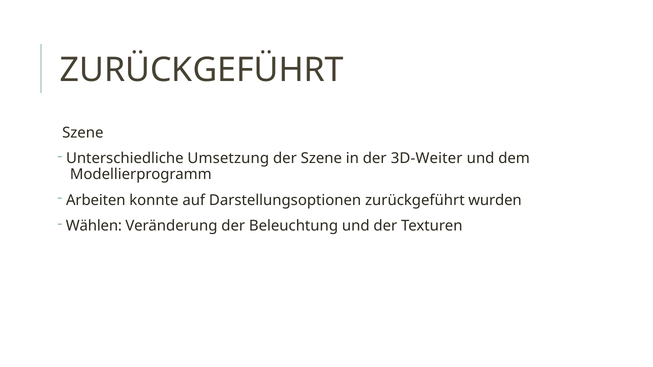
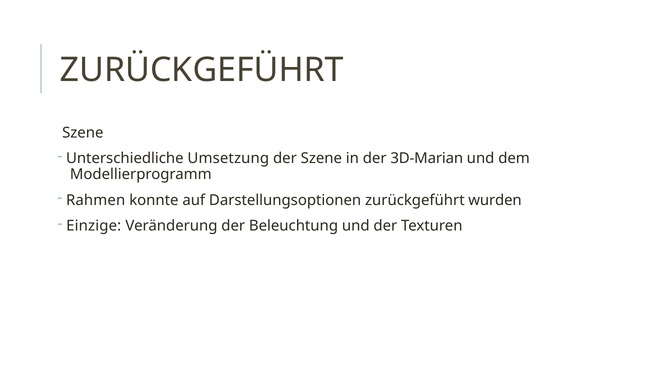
3D-Weiter: 3D-Weiter -> 3D-Marian (427, 159)
Arbeiten: Arbeiten -> Rahmen (96, 200)
Wählen: Wählen -> Einzige (94, 226)
